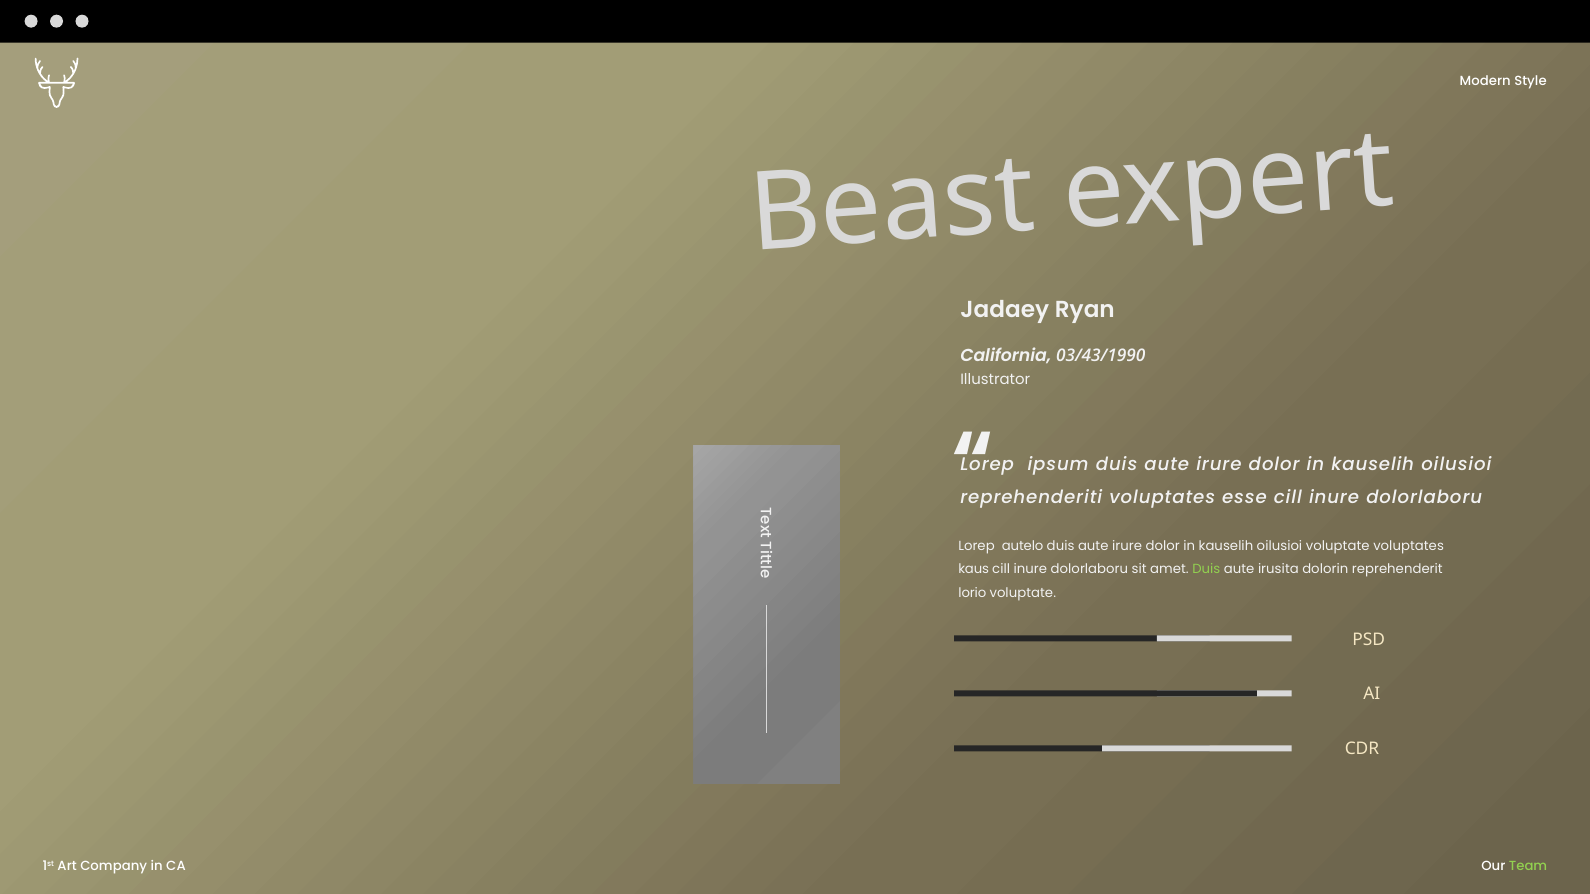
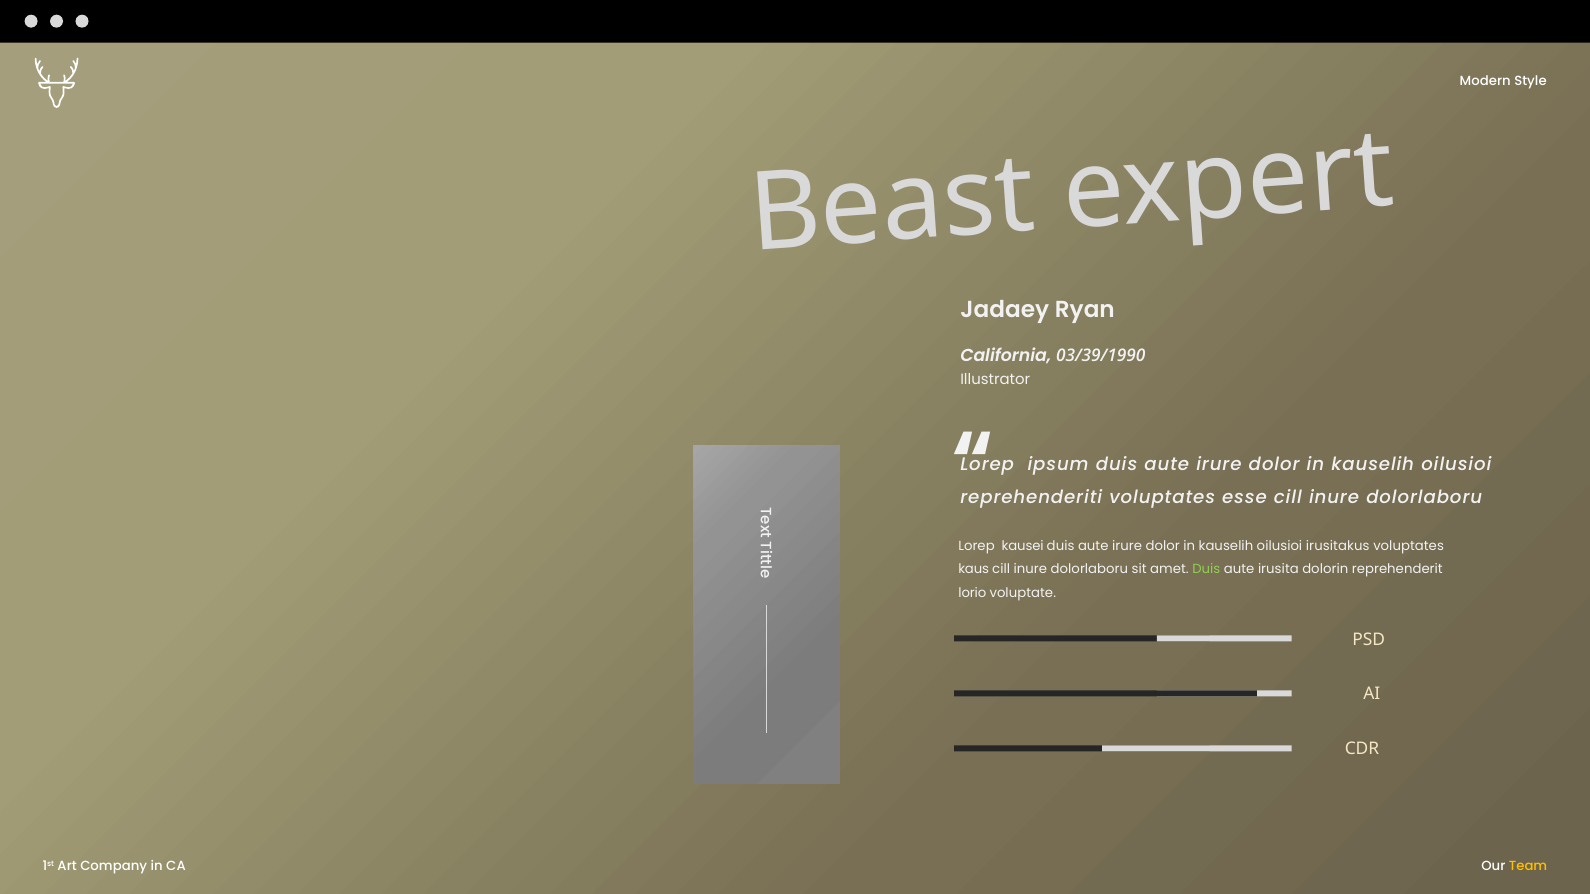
03/43/1990: 03/43/1990 -> 03/39/1990 (1101, 355)
autelo: autelo -> kausei (1023, 546)
oilusioi voluptate: voluptate -> irusitakus (1338, 546)
Team colour: light green -> yellow (1528, 866)
